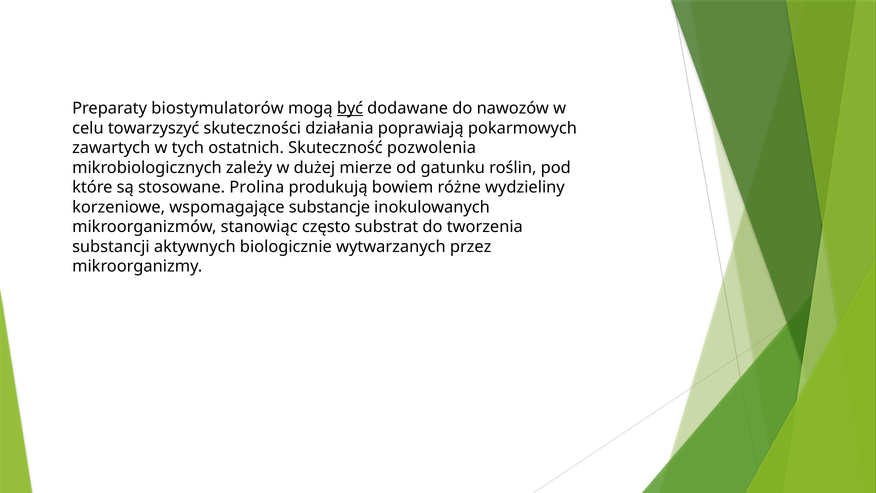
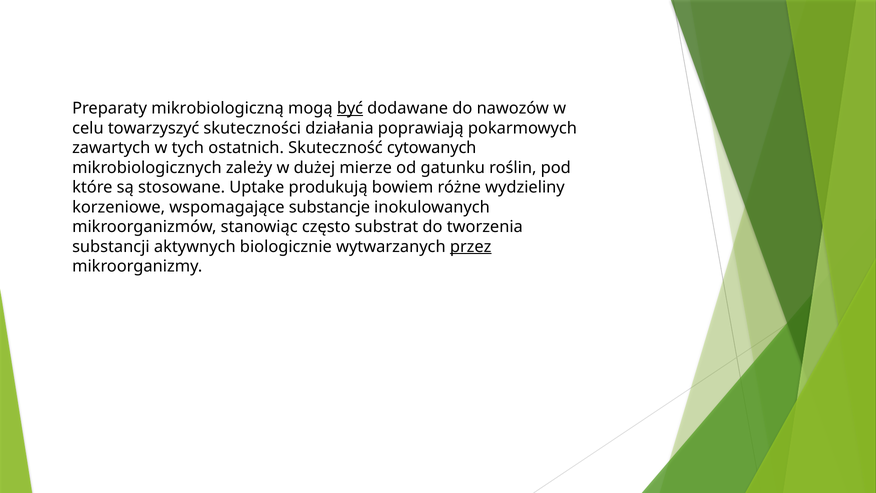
biostymulatorów: biostymulatorów -> mikrobiologiczną (218, 108)
pozwolenia: pozwolenia -> cytowanych (432, 148)
Prolina: Prolina -> Uptake (257, 187)
przez underline: none -> present (471, 246)
